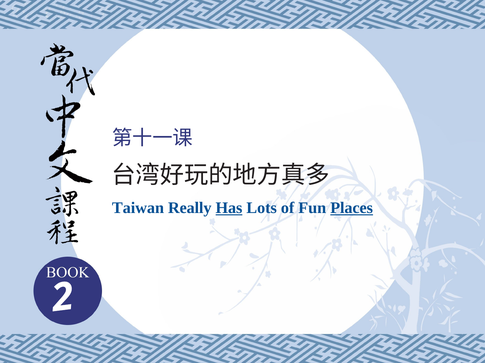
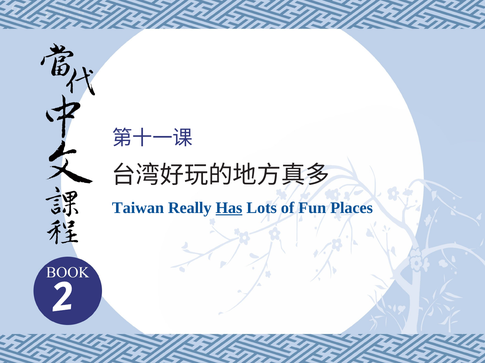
Places underline: present -> none (352, 208)
